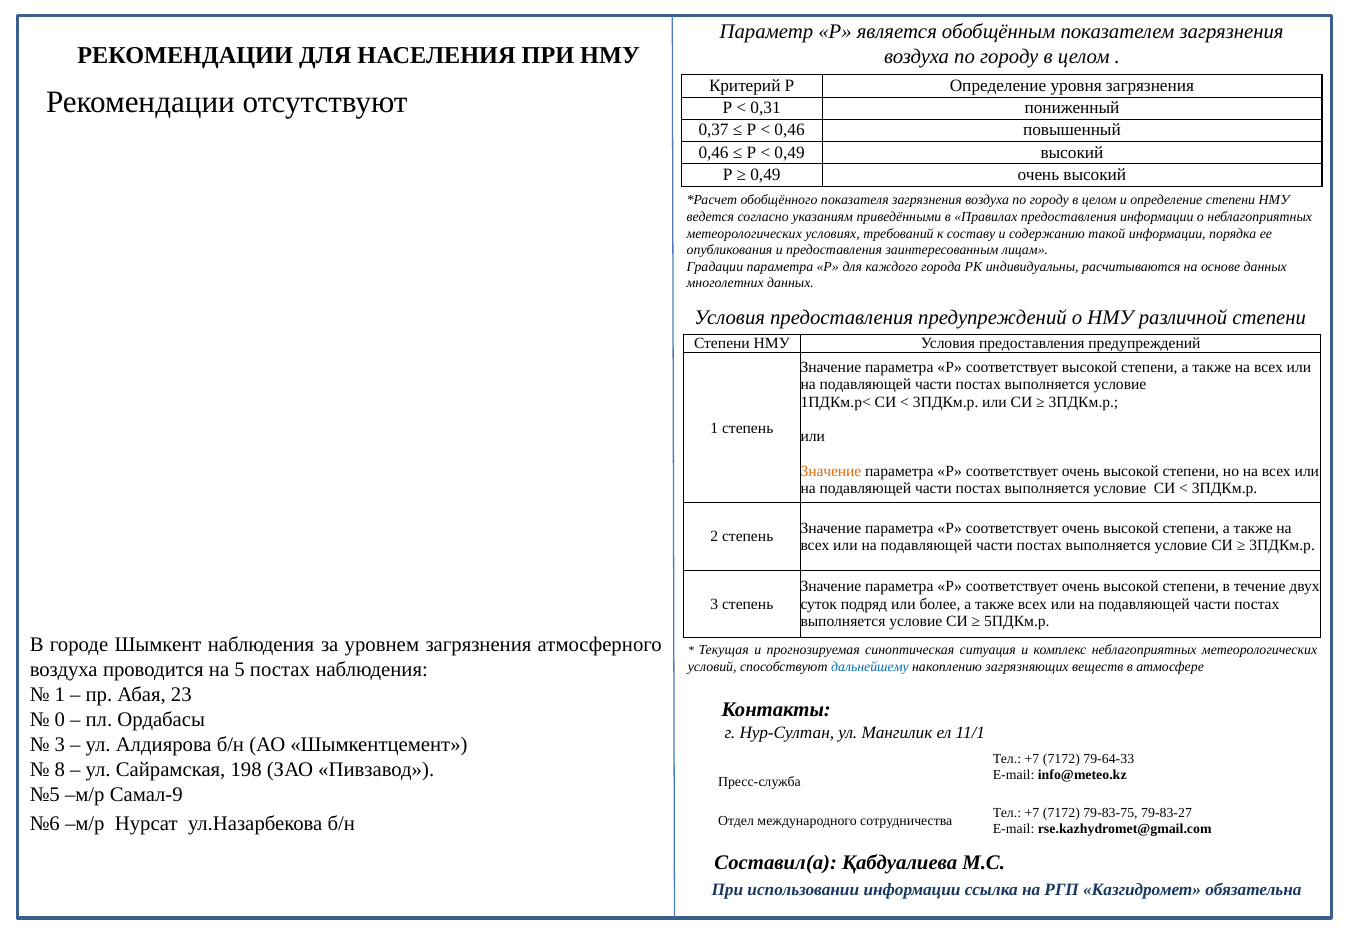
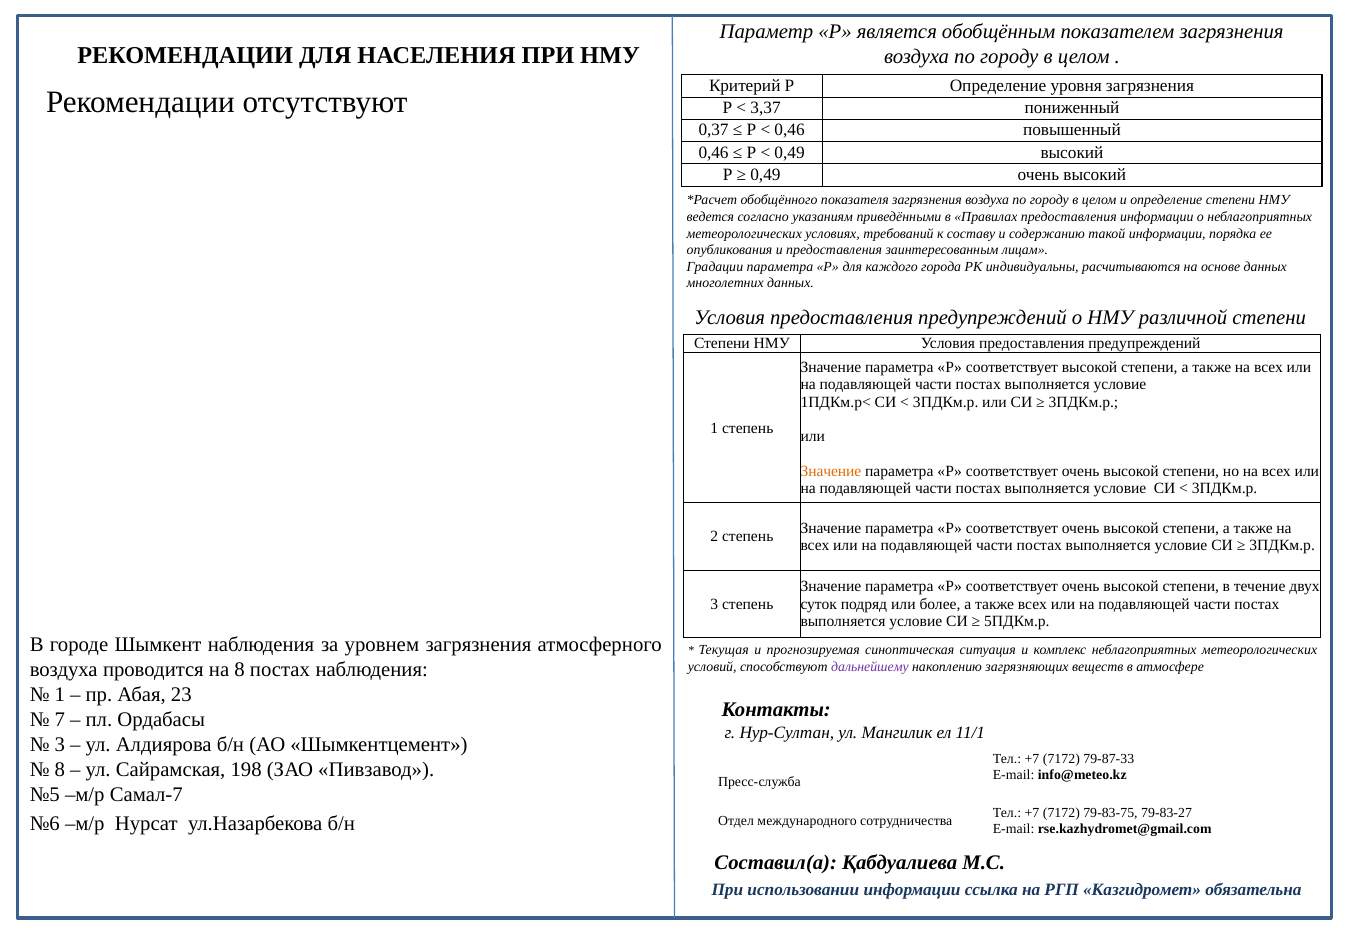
0,31: 0,31 -> 3,37 (766, 108)
на 5: 5 -> 8 (240, 670)
дальнейшему colour: blue -> purple (870, 667)
0: 0 -> 7 (60, 719)
79-64-33: 79-64-33 -> 79-87-33 (1109, 759)
Самал-9: Самал-9 -> Самал-7 (146, 794)
